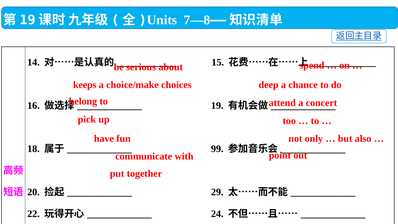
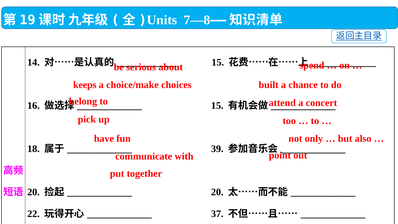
deep: deep -> built (269, 85)
19: 19 -> 15 (217, 105)
99: 99 -> 39 (217, 149)
29: 29 -> 20 (217, 192)
24: 24 -> 37 (217, 214)
